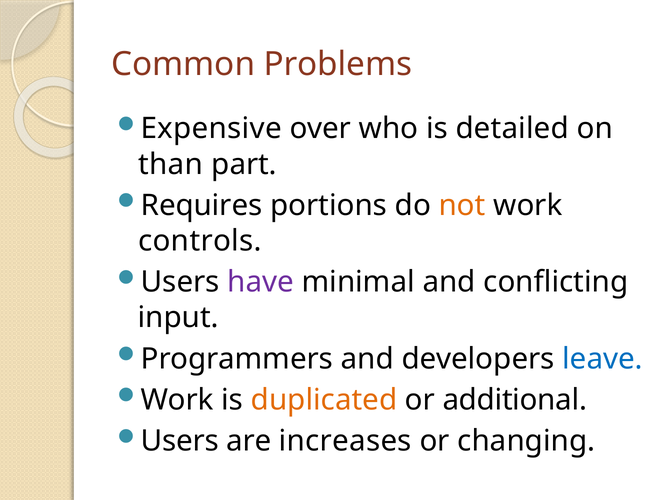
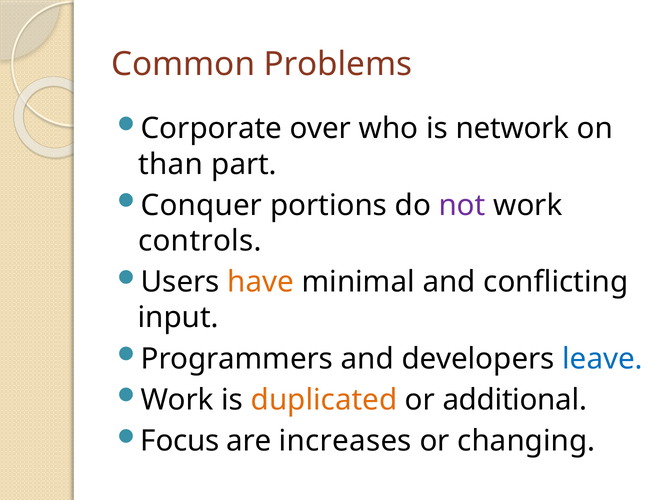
Expensive: Expensive -> Corporate (211, 129)
detailed: detailed -> network (512, 129)
Requires: Requires -> Conquer (201, 205)
not colour: orange -> purple (462, 205)
have colour: purple -> orange (261, 282)
Users: Users -> Focus (180, 441)
